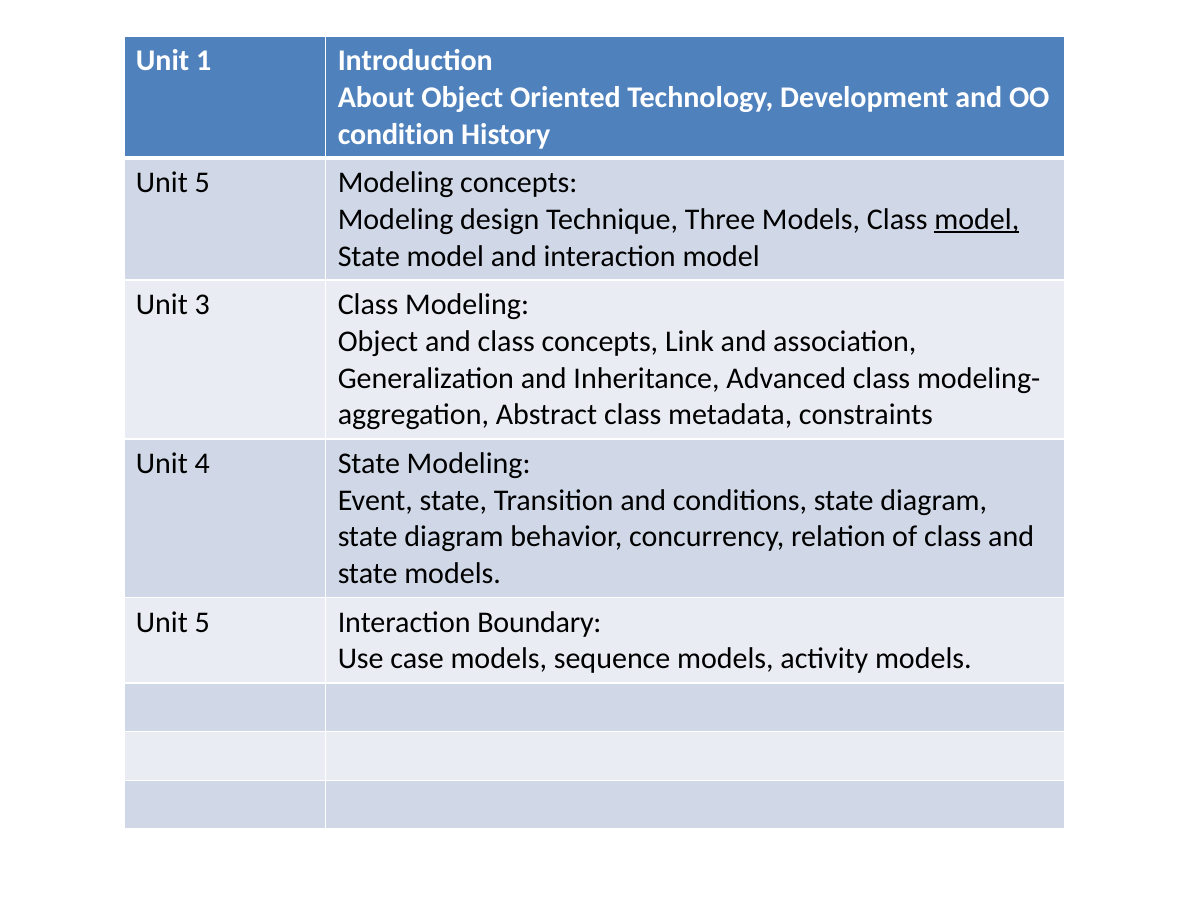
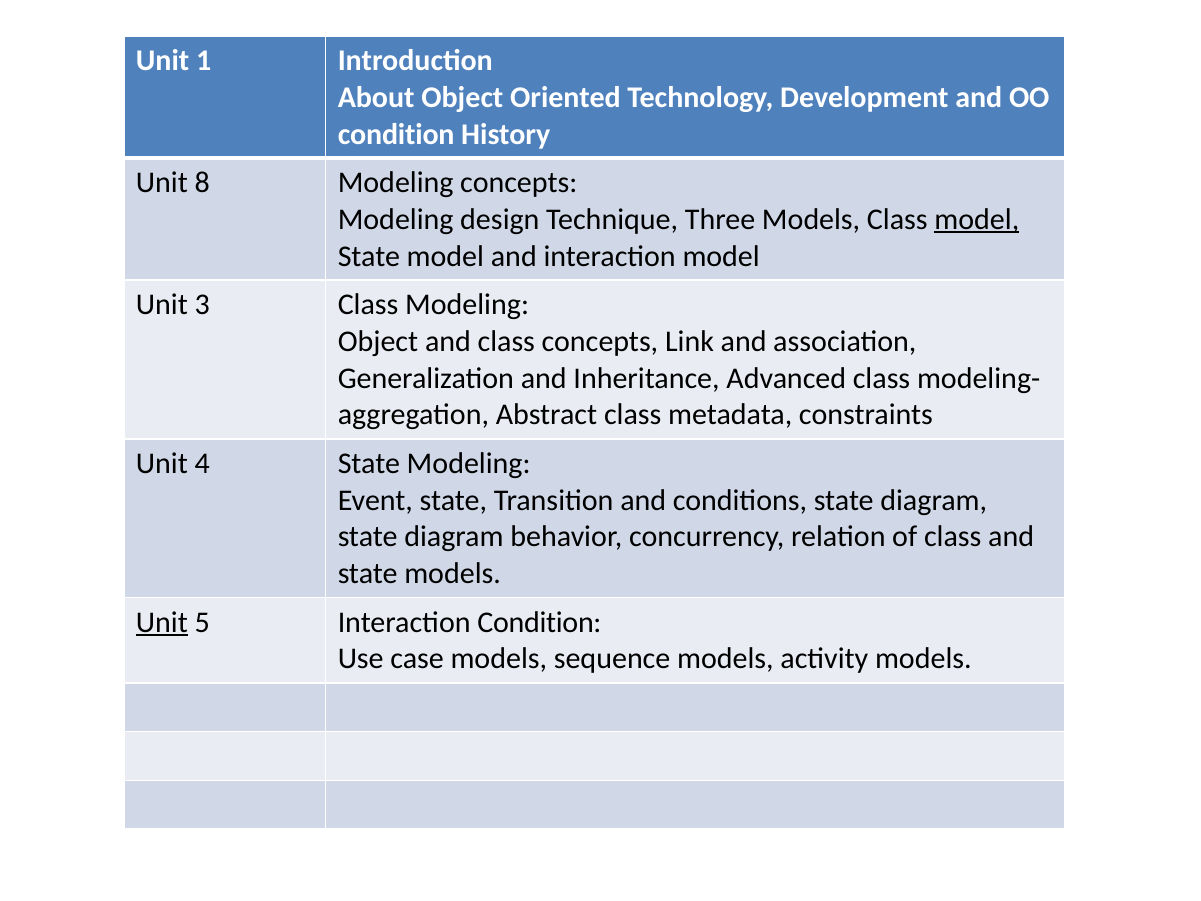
5: 5 -> 8 (202, 183)
Unit underline: none -> present (162, 622)
Interaction Boundary: Boundary -> Condition (539, 622)
